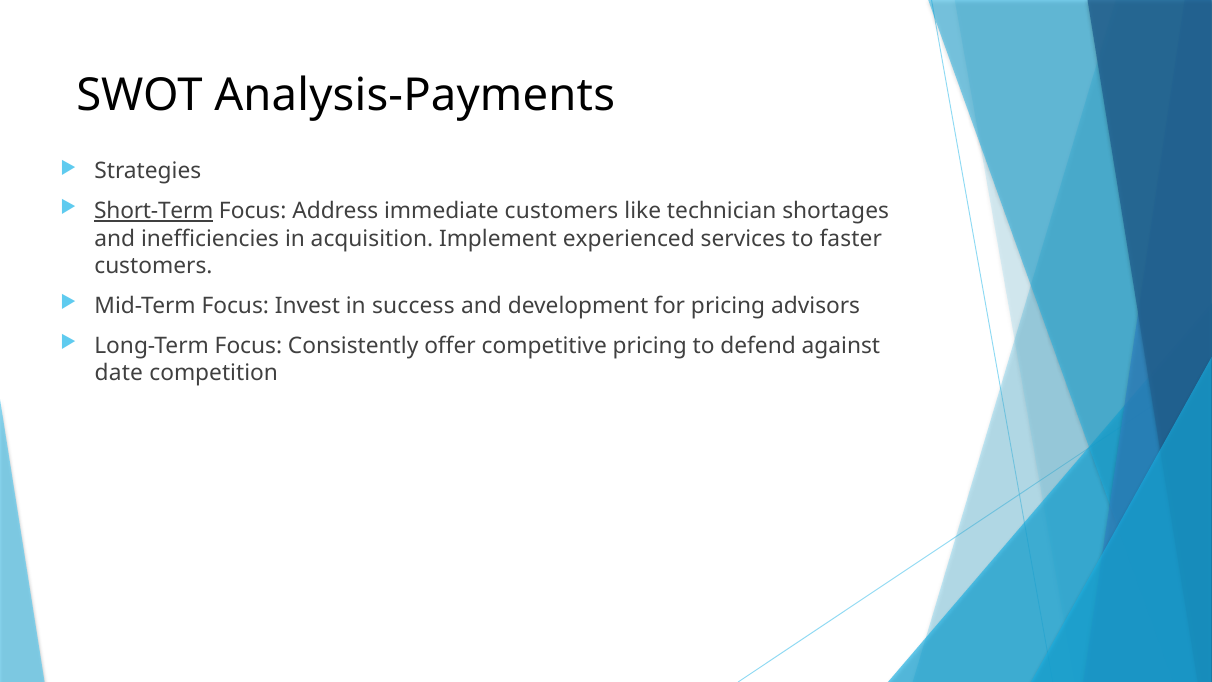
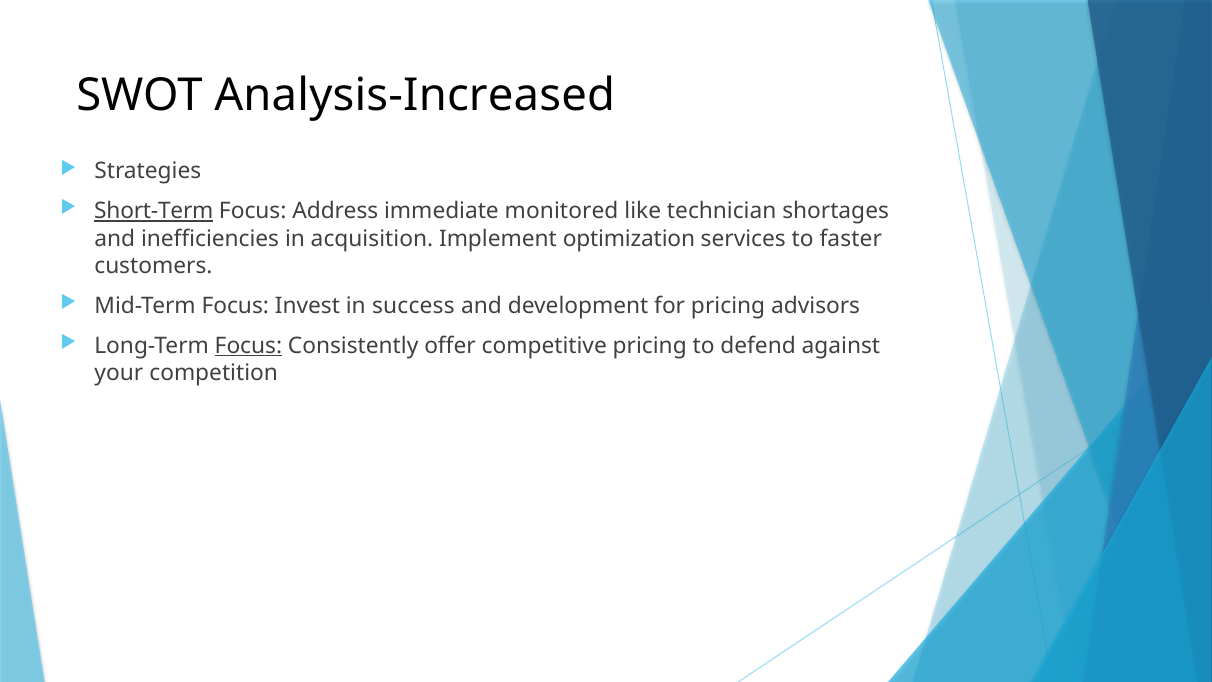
Analysis-Payments: Analysis-Payments -> Analysis-Increased (415, 96)
immediate customers: customers -> monitored (562, 211)
experienced: experienced -> optimization (629, 238)
Focus underline: none -> present (248, 346)
date: date -> your (119, 373)
